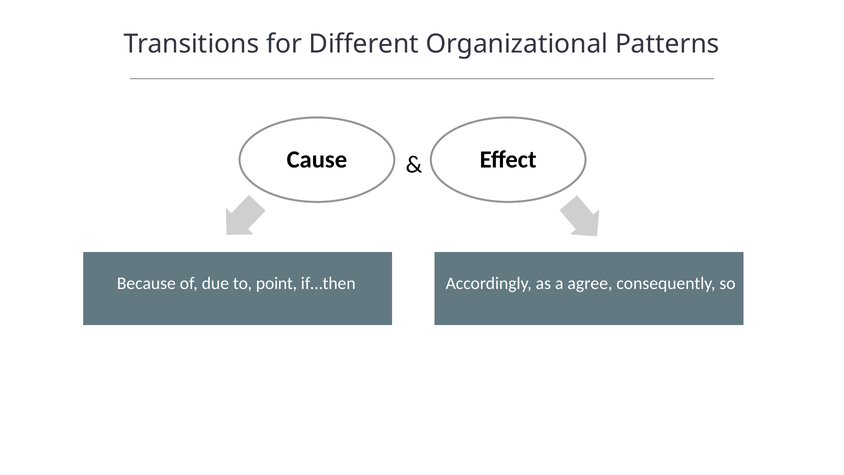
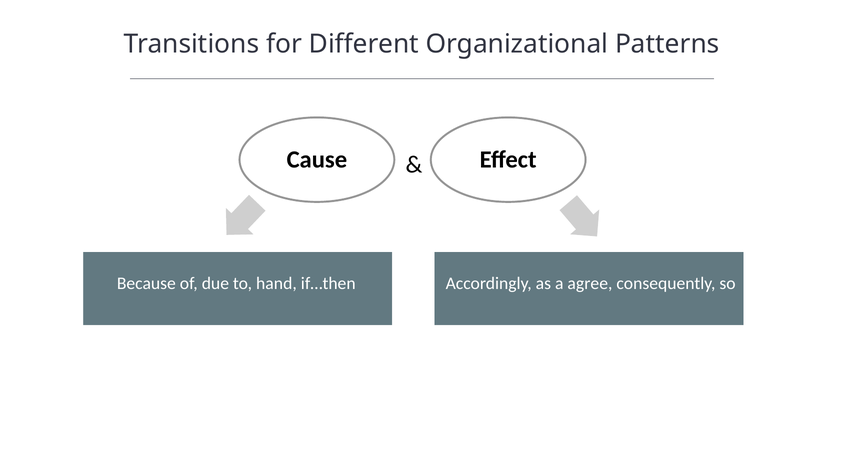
point: point -> hand (276, 283)
